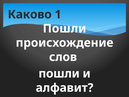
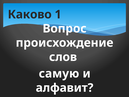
Пошли: Пошли -> Вопрос (65, 28)
пошли: пошли -> самую (59, 73)
